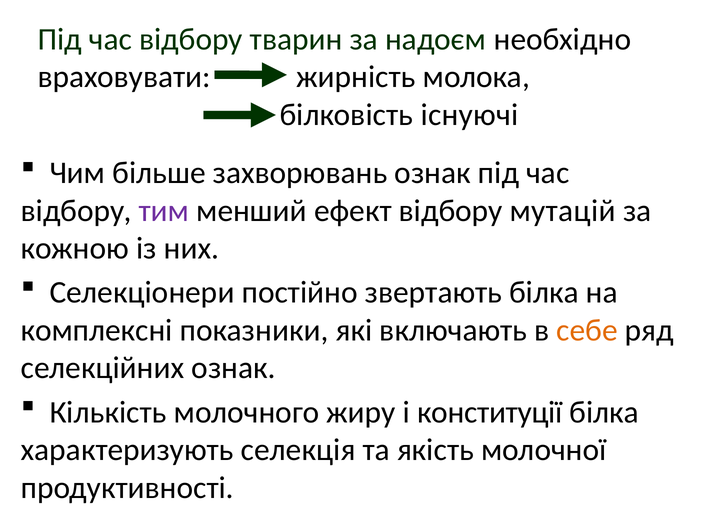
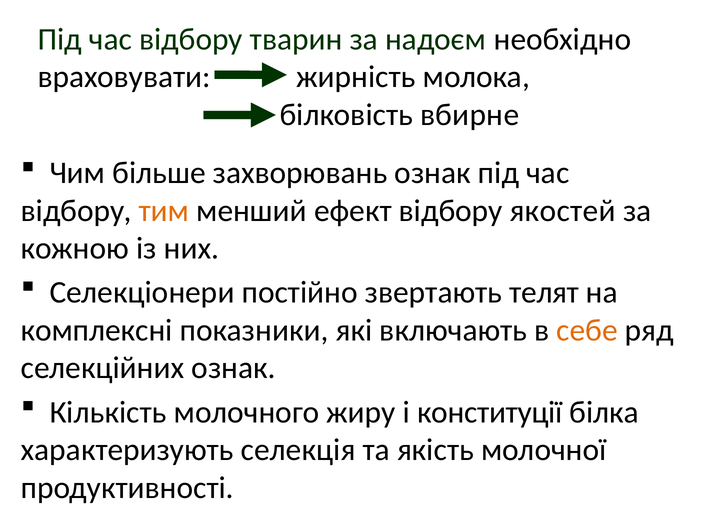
існуючі: існуючі -> вбирне (470, 115)
тим colour: purple -> orange (164, 211)
мутацій: мутацій -> якостей (563, 211)
звертають білка: білка -> телят (544, 293)
